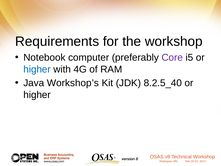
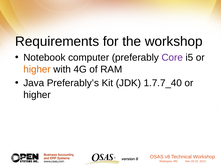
higher colour: blue -> orange (37, 69)
Workshop’s: Workshop’s -> Preferably’s (73, 83)
8.2.5_40: 8.2.5_40 -> 1.7.7_40 (163, 83)
